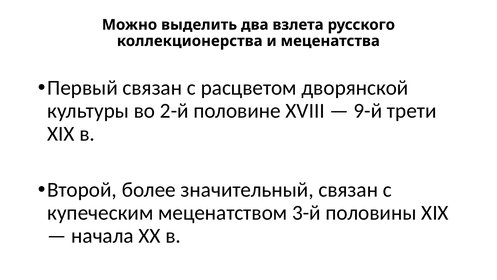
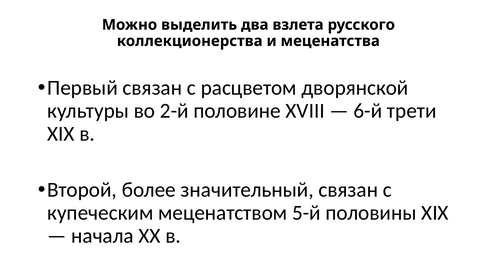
9-й: 9-й -> 6-й (368, 111)
3-й: 3-й -> 5-й (306, 213)
